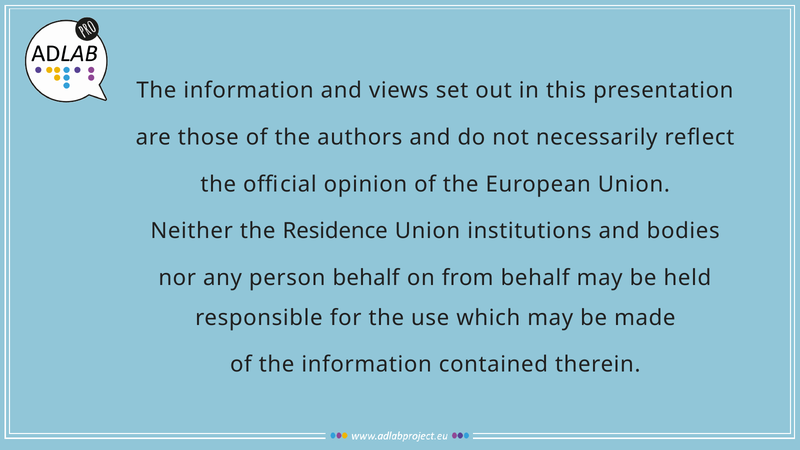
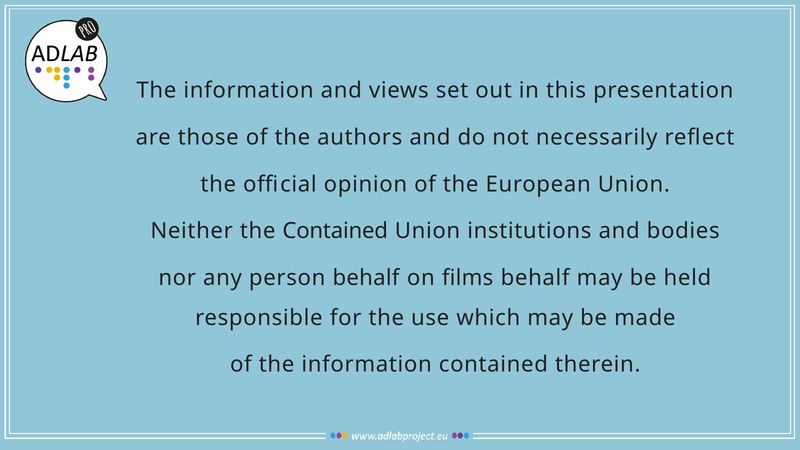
the Residence: Residence -> Contained (335, 231)
from: from -> films (468, 278)
